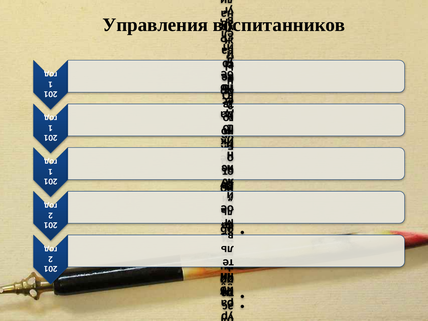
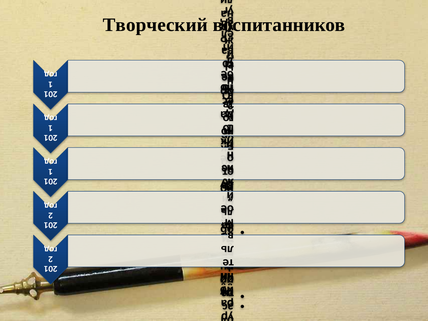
Управления: Управления -> Творческий (155, 25)
